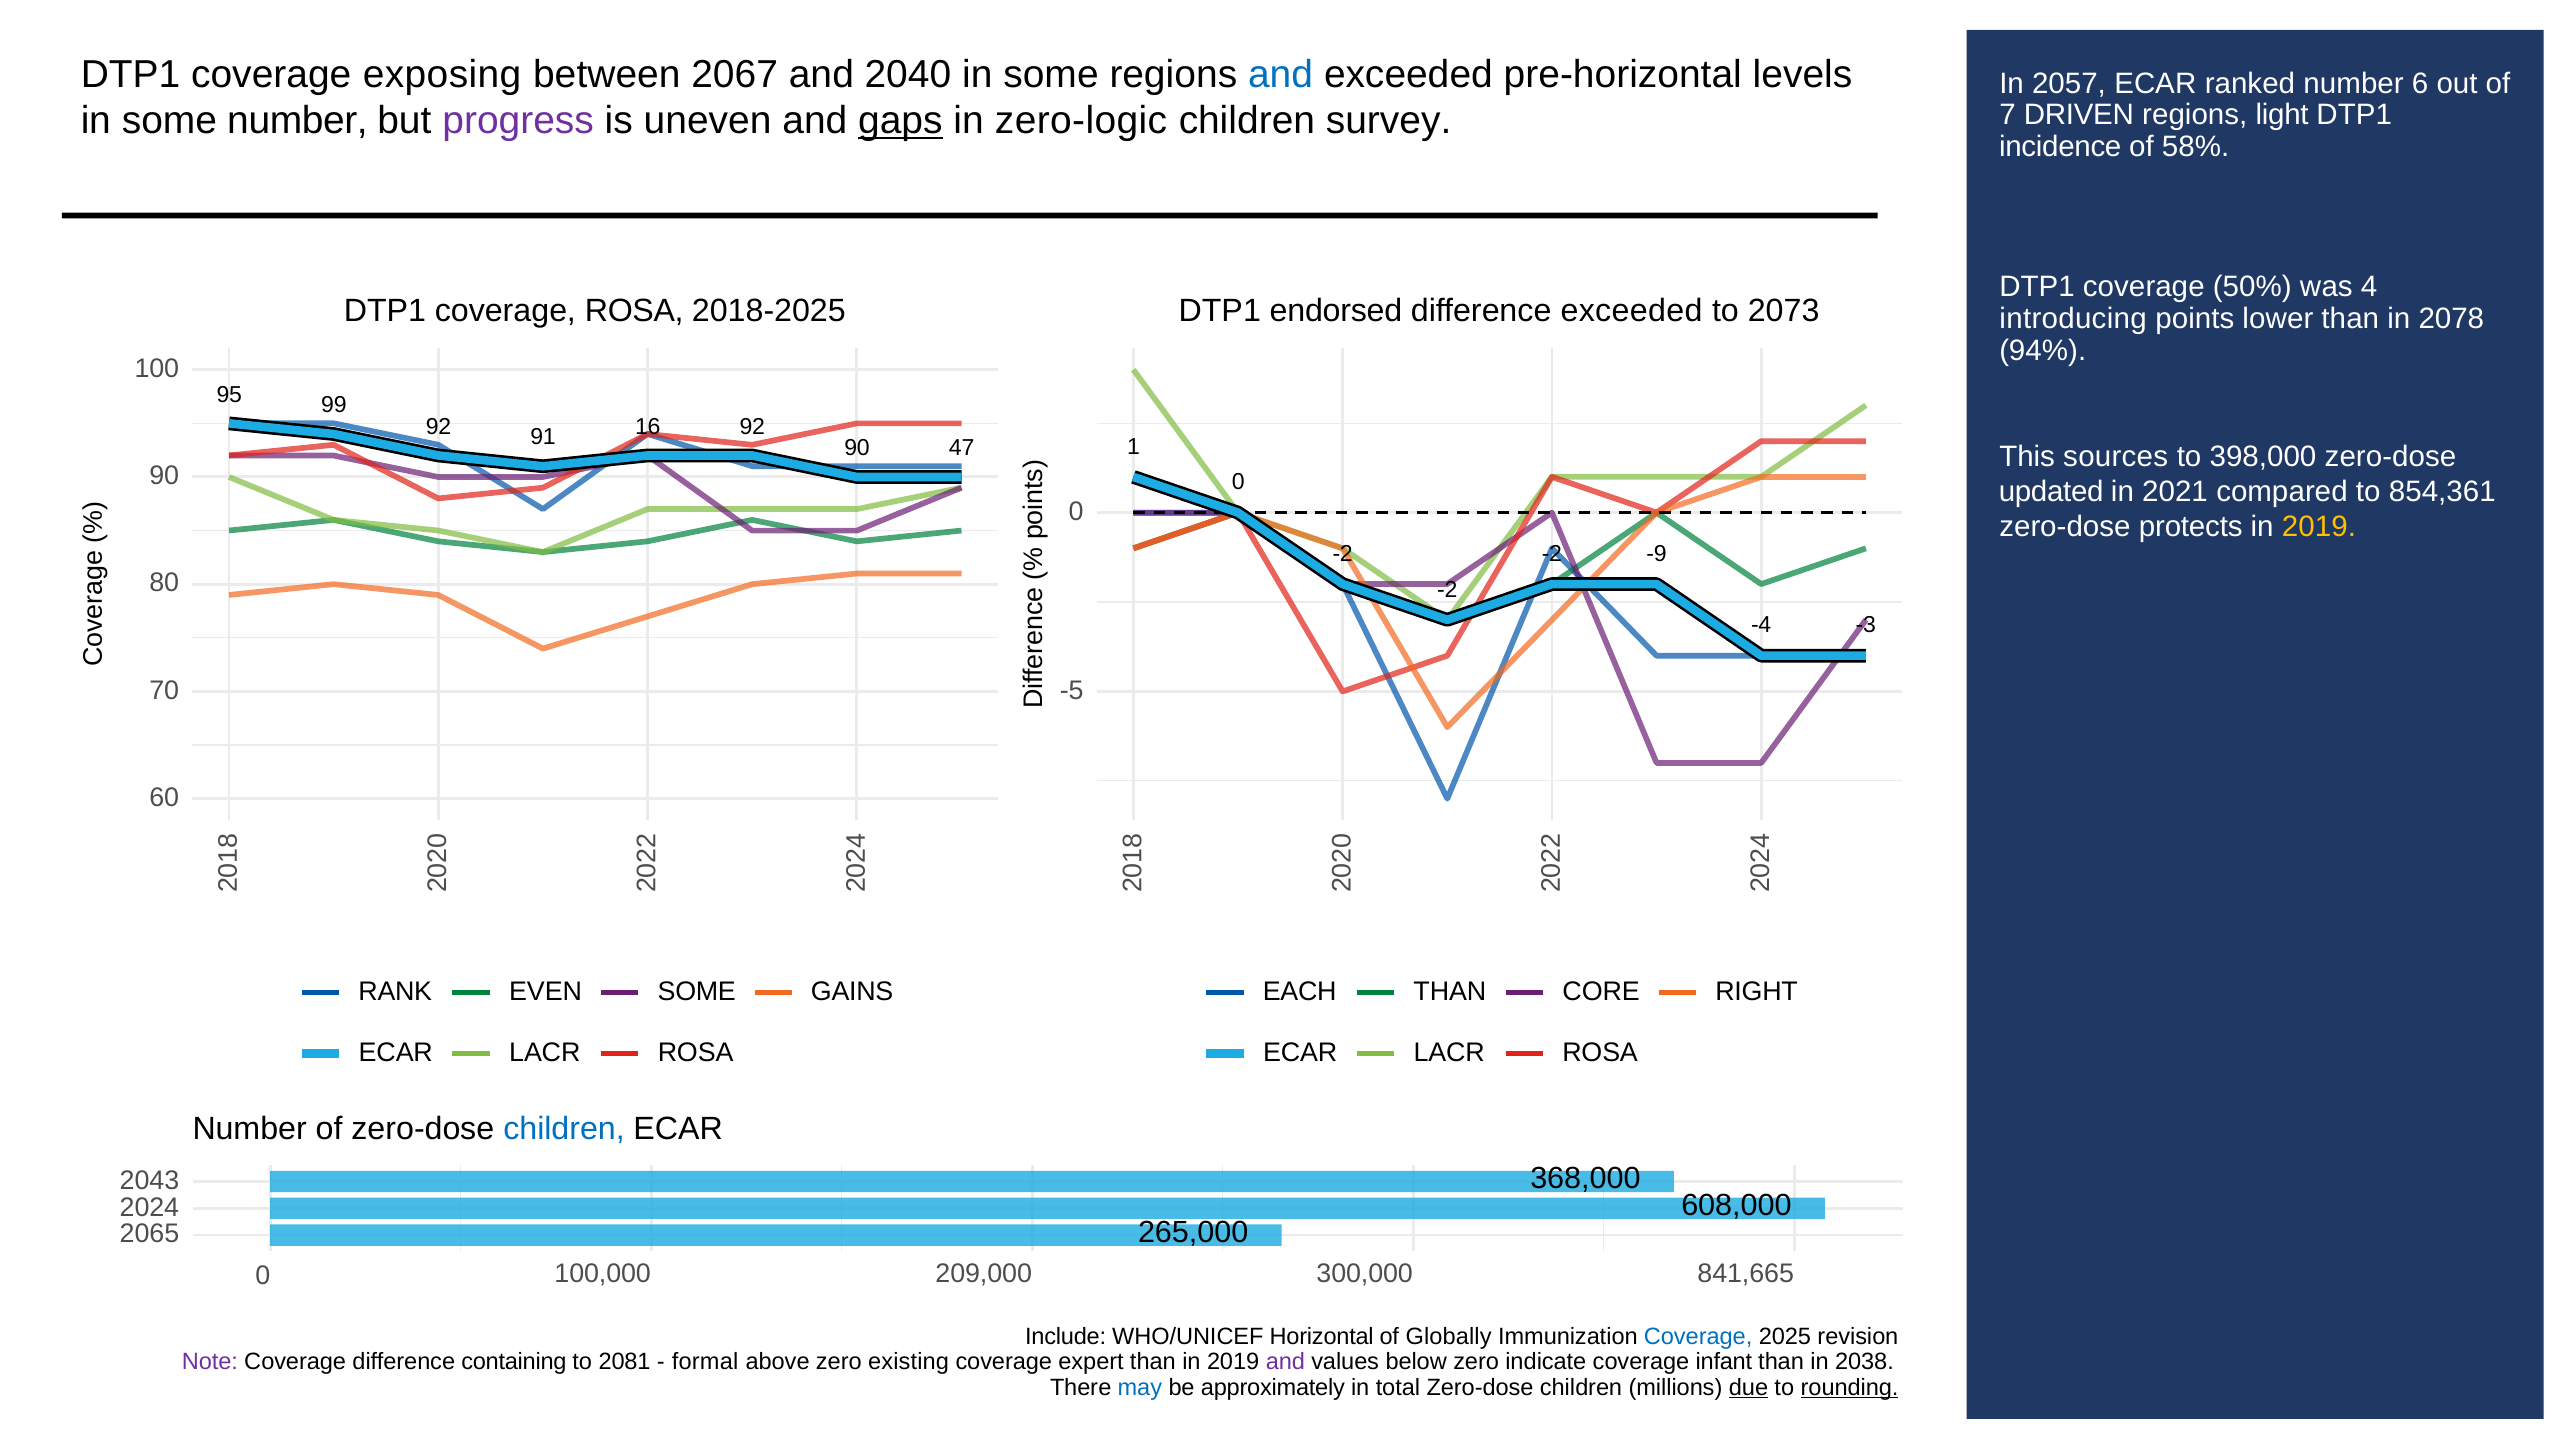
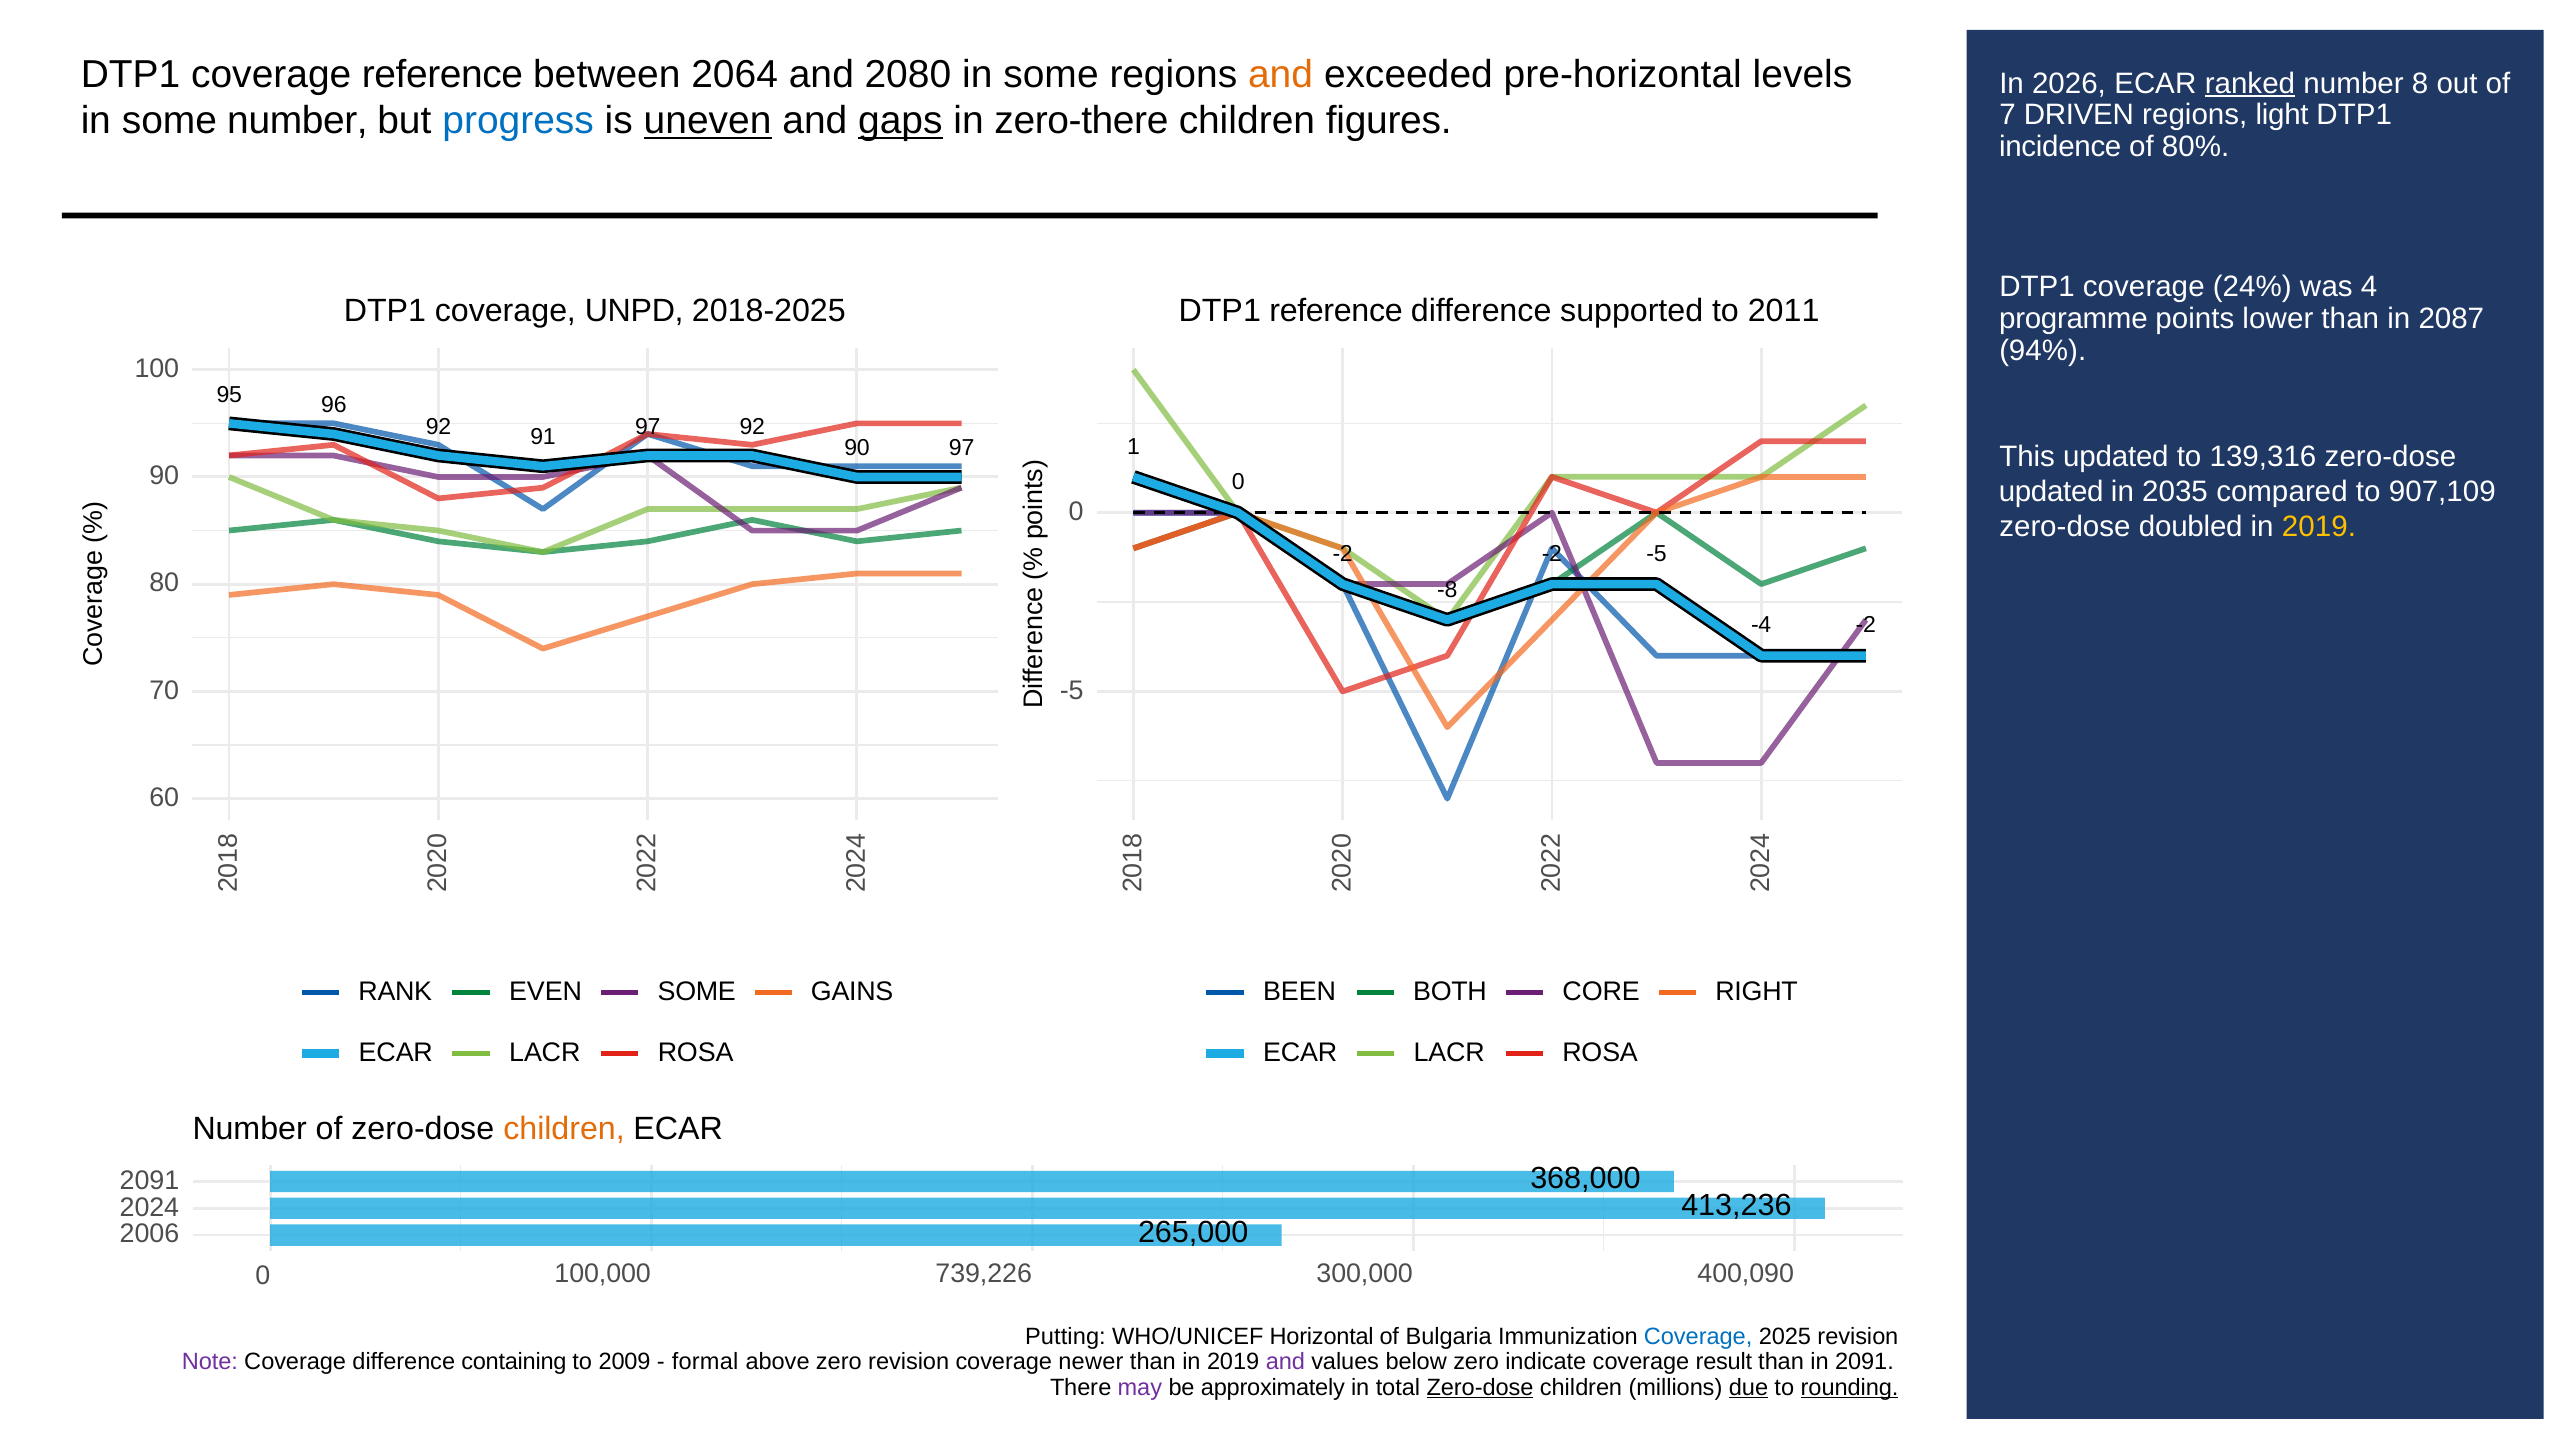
coverage exposing: exposing -> reference (442, 74)
2067: 2067 -> 2064 (735, 74)
2040: 2040 -> 2080 (908, 74)
and colour: blue -> orange (1281, 74)
2057: 2057 -> 2026 (2069, 83)
ranked underline: none -> present (2250, 83)
number 6: 6 -> 8 (2420, 83)
progress colour: purple -> blue (518, 121)
uneven underline: none -> present (708, 121)
zero-logic: zero-logic -> zero-there (1081, 121)
survey: survey -> figures (1389, 121)
58%: 58% -> 80% (2196, 147)
50%: 50% -> 24% (2252, 287)
coverage ROSA: ROSA -> UNPD (634, 311)
DTP1 endorsed: endorsed -> reference (1336, 311)
difference exceeded: exceeded -> supported (1632, 311)
2073: 2073 -> 2011 (1784, 311)
introducing: introducing -> programme (2073, 319)
2078: 2078 -> 2087 (2451, 319)
99: 99 -> 96 (334, 405)
91 16: 16 -> 97 (648, 427)
90 47: 47 -> 97 (962, 448)
This sources: sources -> updated (2116, 456)
398,000: 398,000 -> 139,316 (2263, 456)
2021: 2021 -> 2035 (2175, 492)
854,361: 854,361 -> 907,109 (2442, 492)
protects: protects -> doubled (2191, 527)
-9: -9 -> -5 (1657, 554)
-2: -2 -> -8 (1447, 589)
-4 -3: -3 -> -2 (1866, 625)
THAN: THAN -> BOTH (1450, 991)
EACH: EACH -> BEEN (1300, 992)
children colour: blue -> orange (564, 1129)
2043: 2043 -> 2091 (149, 1180)
608,000: 608,000 -> 413,236 (1736, 1205)
2065: 2065 -> 2006 (149, 1234)
209,000: 209,000 -> 739,226 (984, 1274)
841,665: 841,665 -> 400,090 (1746, 1274)
Include: Include -> Putting (1065, 1336)
Globally: Globally -> Bulgaria (1449, 1336)
2081: 2081 -> 2009 (625, 1362)
zero existing: existing -> revision (909, 1362)
expert: expert -> newer (1091, 1362)
infant: infant -> result (1724, 1362)
in 2038: 2038 -> 2091 (1864, 1362)
may colour: blue -> purple (1140, 1387)
Zero-dose underline: none -> present (1480, 1387)
